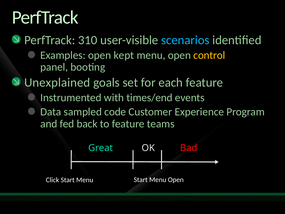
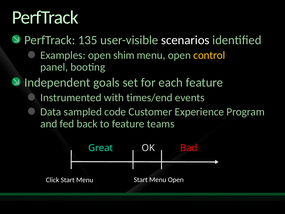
310: 310 -> 135 (88, 40)
scenarios colour: light blue -> white (185, 40)
kept: kept -> shim (124, 55)
Unexplained: Unexplained -> Independent (57, 82)
